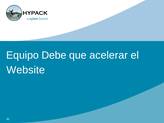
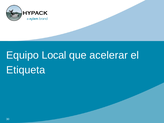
Debe: Debe -> Local (54, 55)
Website: Website -> Etiqueta (26, 70)
